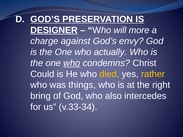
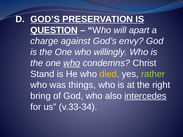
DESIGNER: DESIGNER -> QUESTION (54, 30)
more: more -> apart (139, 30)
actually: actually -> willingly (110, 52)
Could: Could -> Stand (42, 74)
rather colour: yellow -> light green (153, 74)
intercedes underline: none -> present (145, 96)
